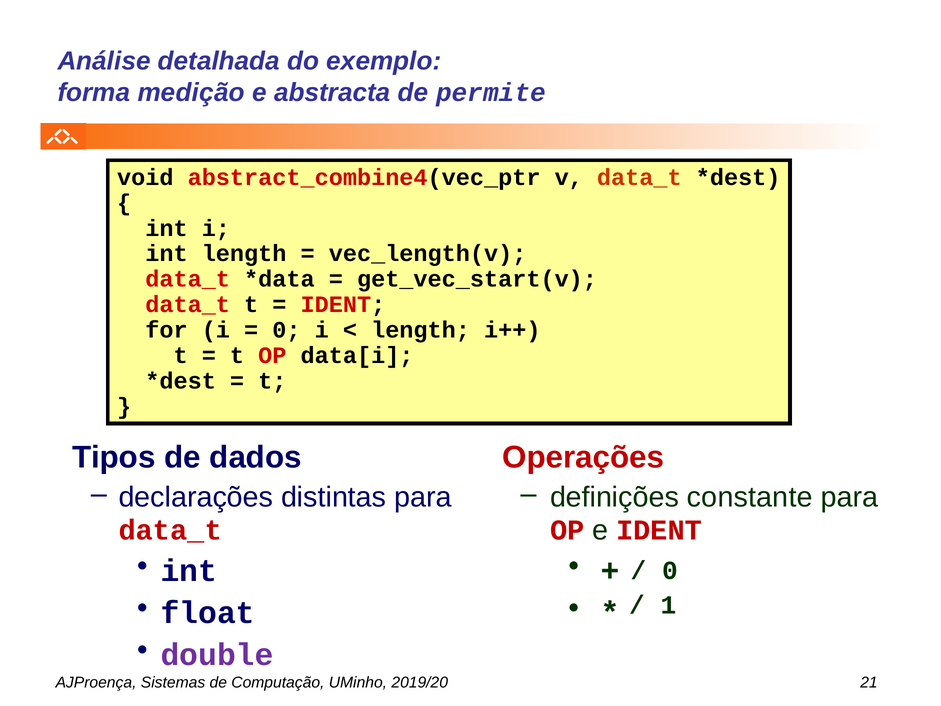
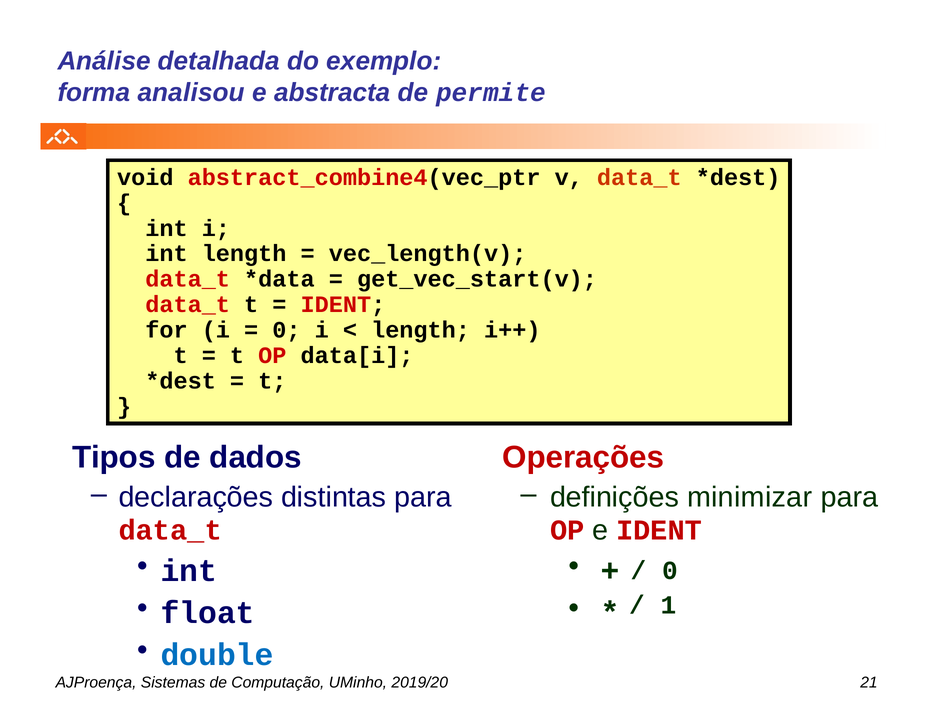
medição: medição -> analisou (191, 93)
constante: constante -> minimizar (750, 497)
double colour: purple -> blue (217, 655)
